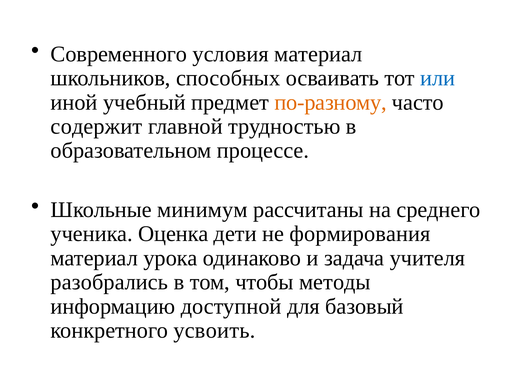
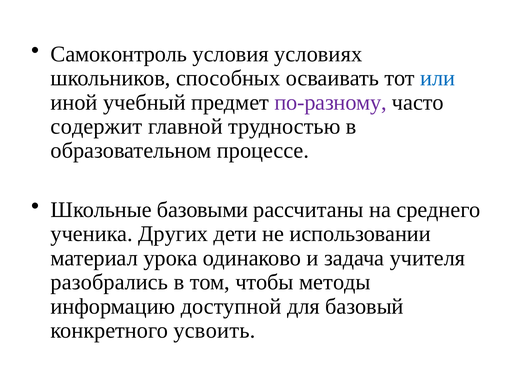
Современного: Современного -> Самоконтроль (119, 54)
условия материал: материал -> условиях (318, 54)
по-разному colour: orange -> purple (331, 102)
минимум: минимум -> базовыми (203, 210)
Оценка: Оценка -> Других (173, 234)
формирования: формирования -> использовании (360, 234)
